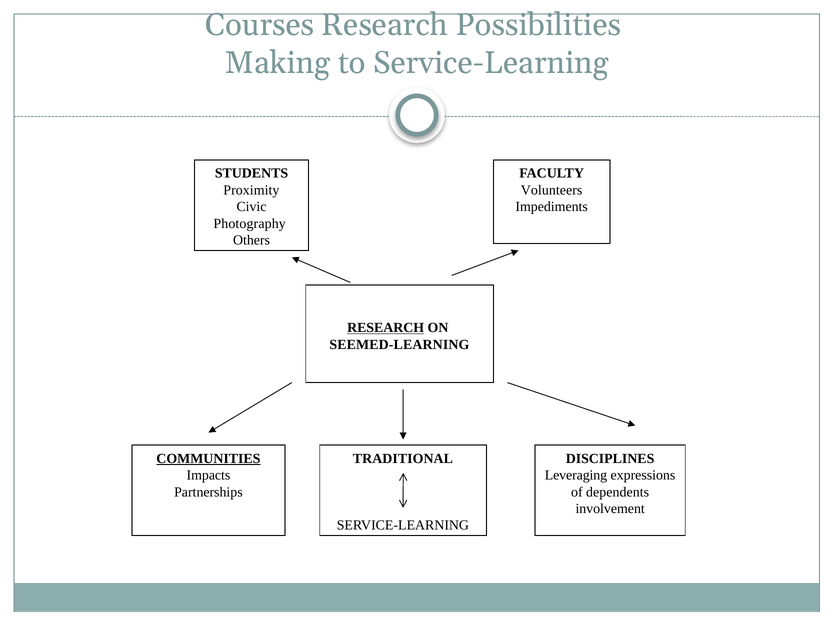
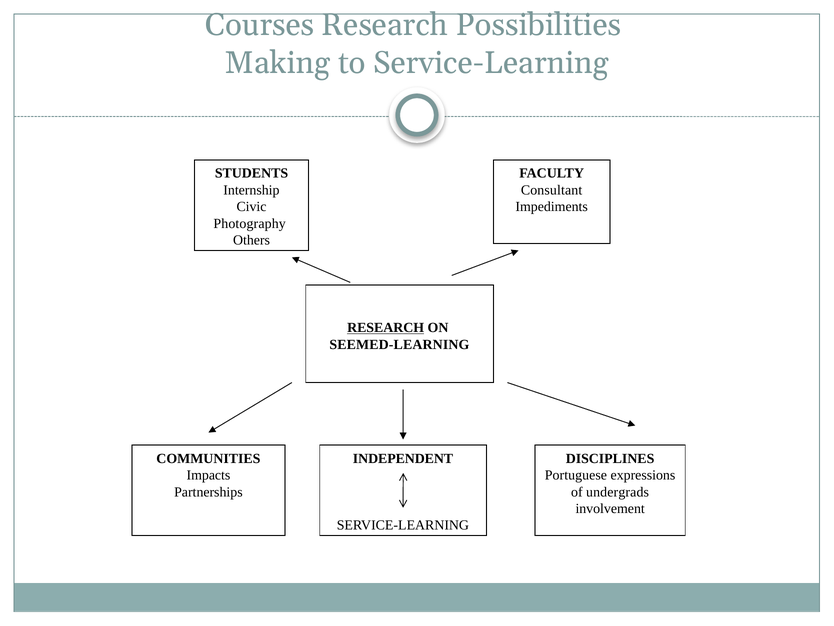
Proximity: Proximity -> Internship (251, 190)
Volunteers: Volunteers -> Consultant (552, 190)
COMMUNITIES underline: present -> none (208, 458)
TRADITIONAL: TRADITIONAL -> INDEPENDENT (403, 458)
Leveraging: Leveraging -> Portuguese (576, 475)
dependents: dependents -> undergrads (618, 492)
